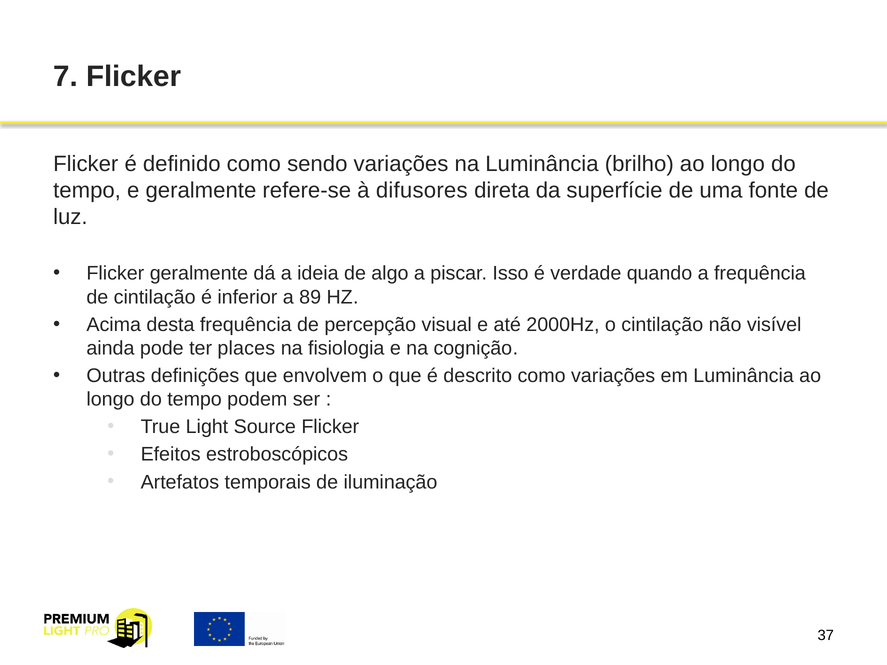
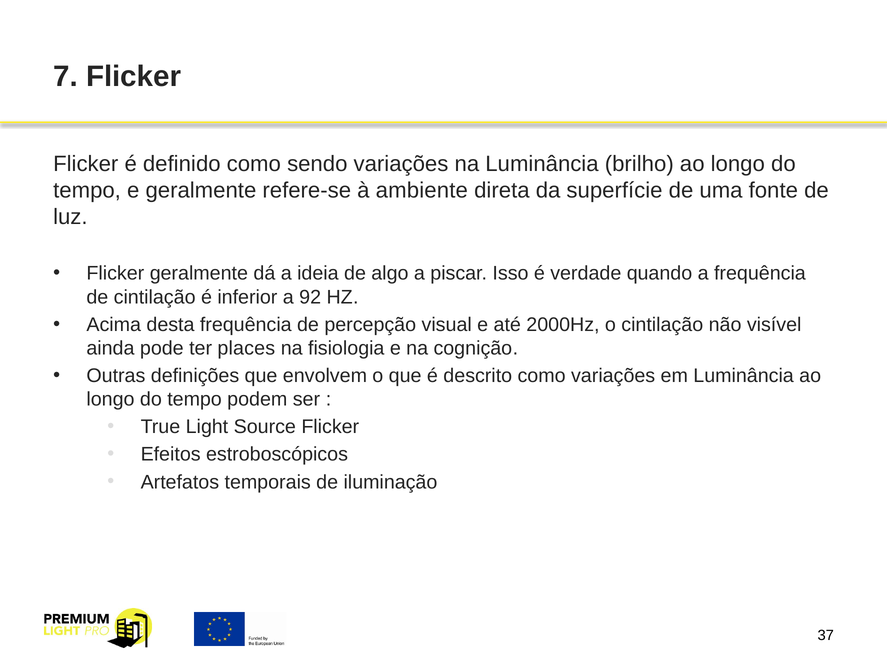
difusores: difusores -> ambiente (422, 191)
89: 89 -> 92 (310, 297)
